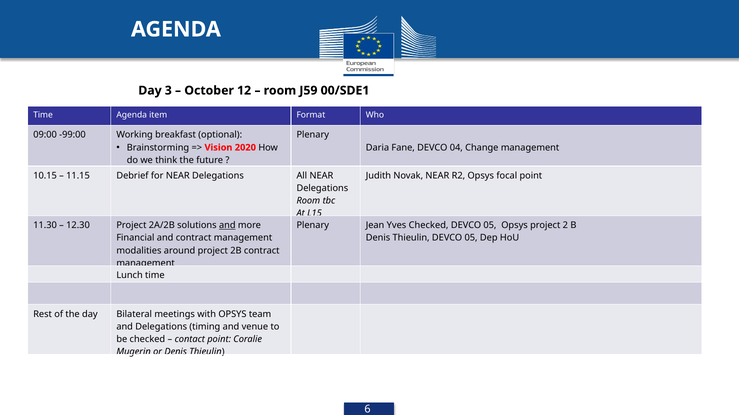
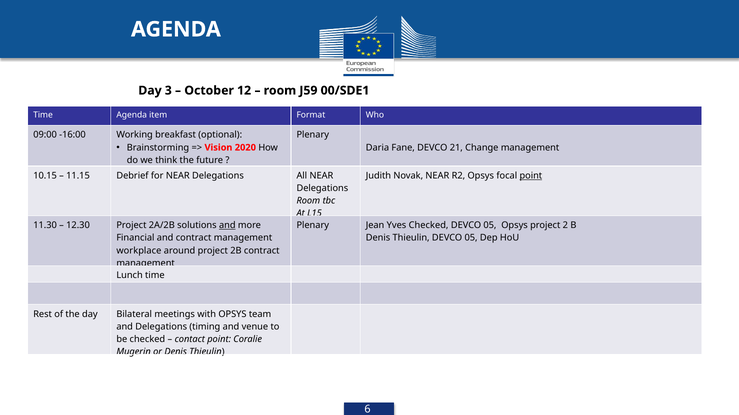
-99:00: -99:00 -> -16:00 (72, 135)
04: 04 -> 21 (456, 148)
point underline: none -> present (531, 176)
modalities: modalities -> workplace (139, 251)
